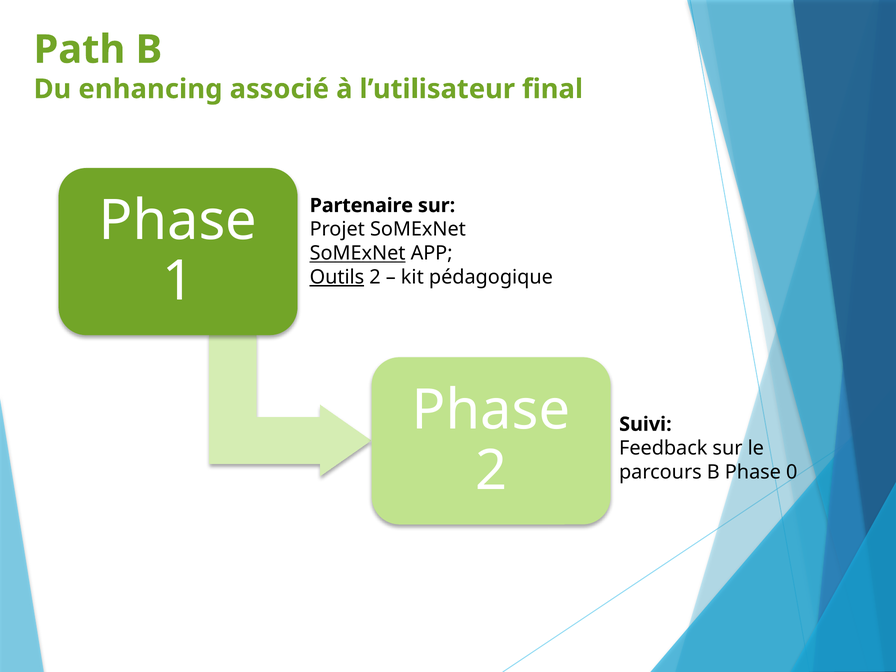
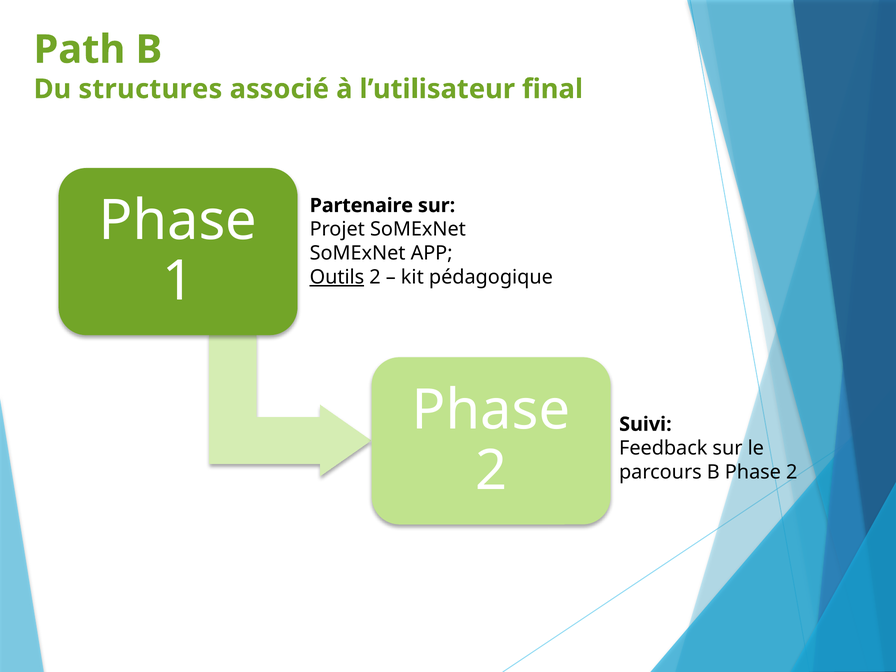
enhancing: enhancing -> structures (150, 89)
SoMExNet underline: present -> none (358, 253)
B Phase 0: 0 -> 2 (792, 472)
